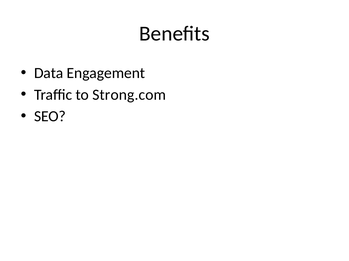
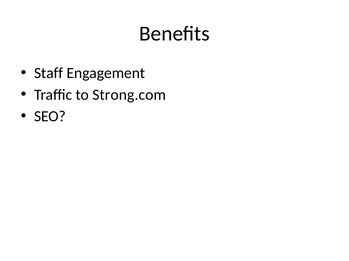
Data: Data -> Staff (49, 73)
